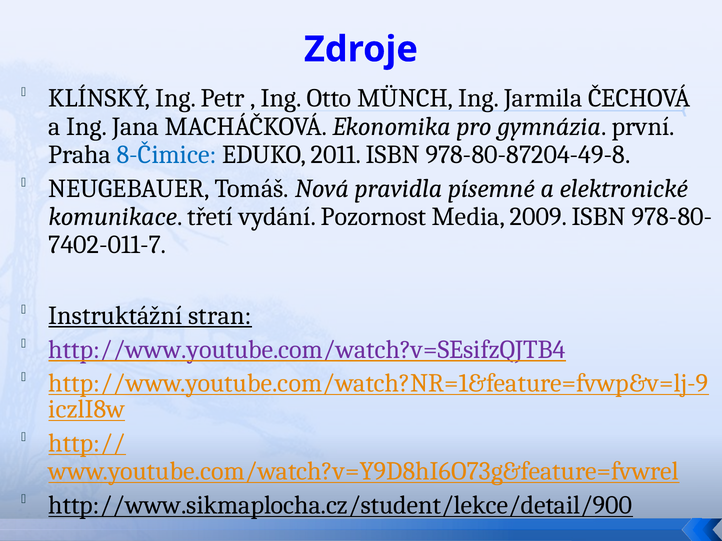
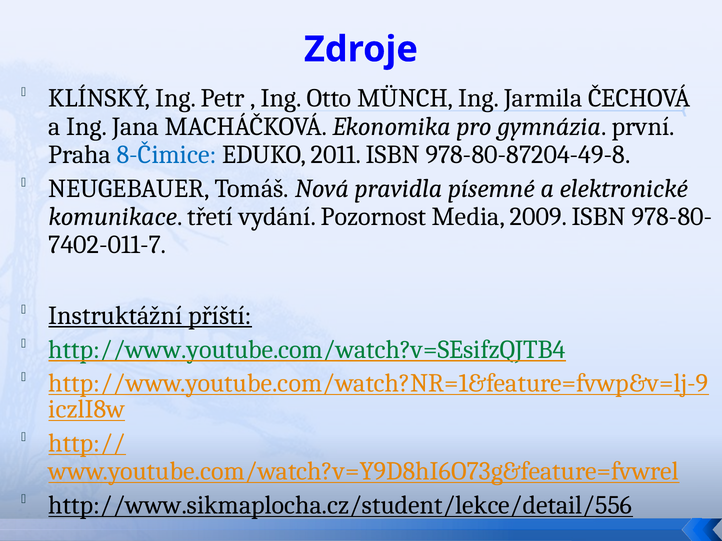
stran: stran -> příští (220, 316)
http://www.youtube.com/watch?v=SEsifzQJTB4 colour: purple -> green (307, 350)
http://www.sikmaplocha.cz/student/lekce/detail/900: http://www.sikmaplocha.cz/student/lekce/detail/900 -> http://www.sikmaplocha.cz/student/lekce/detail/556 (340, 506)
